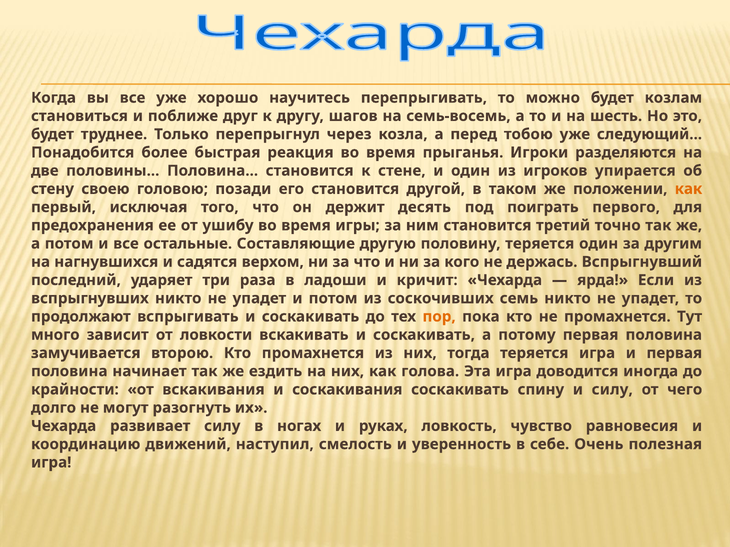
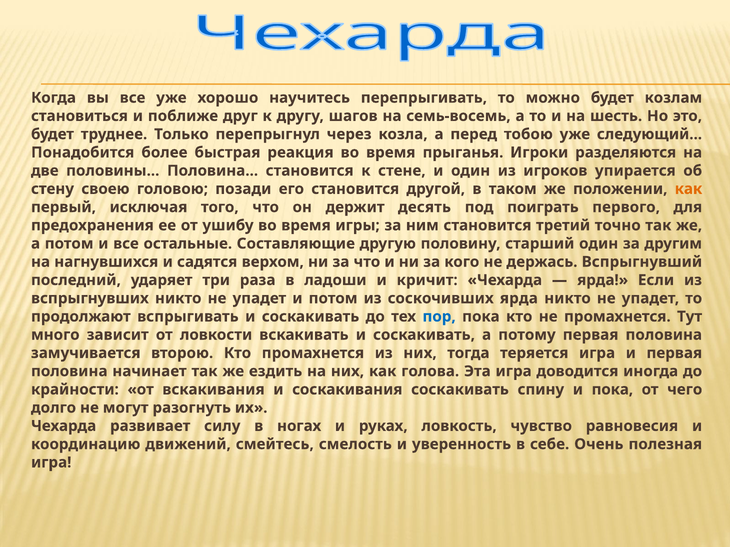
половину теряется: теряется -> старший (540, 244)
соскочивших семь: семь -> ярда (519, 299)
пор colour: orange -> blue (439, 317)
и силу: силу -> пока (612, 390)
наступил: наступил -> смейтесь (275, 445)
